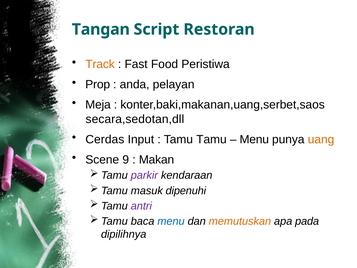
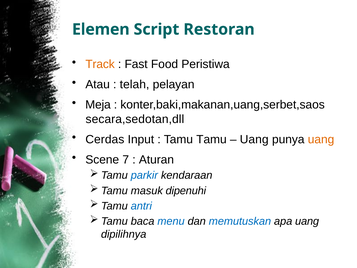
Tangan: Tangan -> Elemen (101, 29)
Prop: Prop -> Atau (98, 84)
anda: anda -> telah (135, 84)
Menu: Menu -> Uang (254, 139)
9: 9 -> 7 (126, 159)
Makan: Makan -> Aturan (156, 159)
parkir colour: purple -> blue (144, 175)
antri colour: purple -> blue (141, 206)
memutuskan colour: orange -> blue (240, 221)
apa pada: pada -> uang (307, 221)
